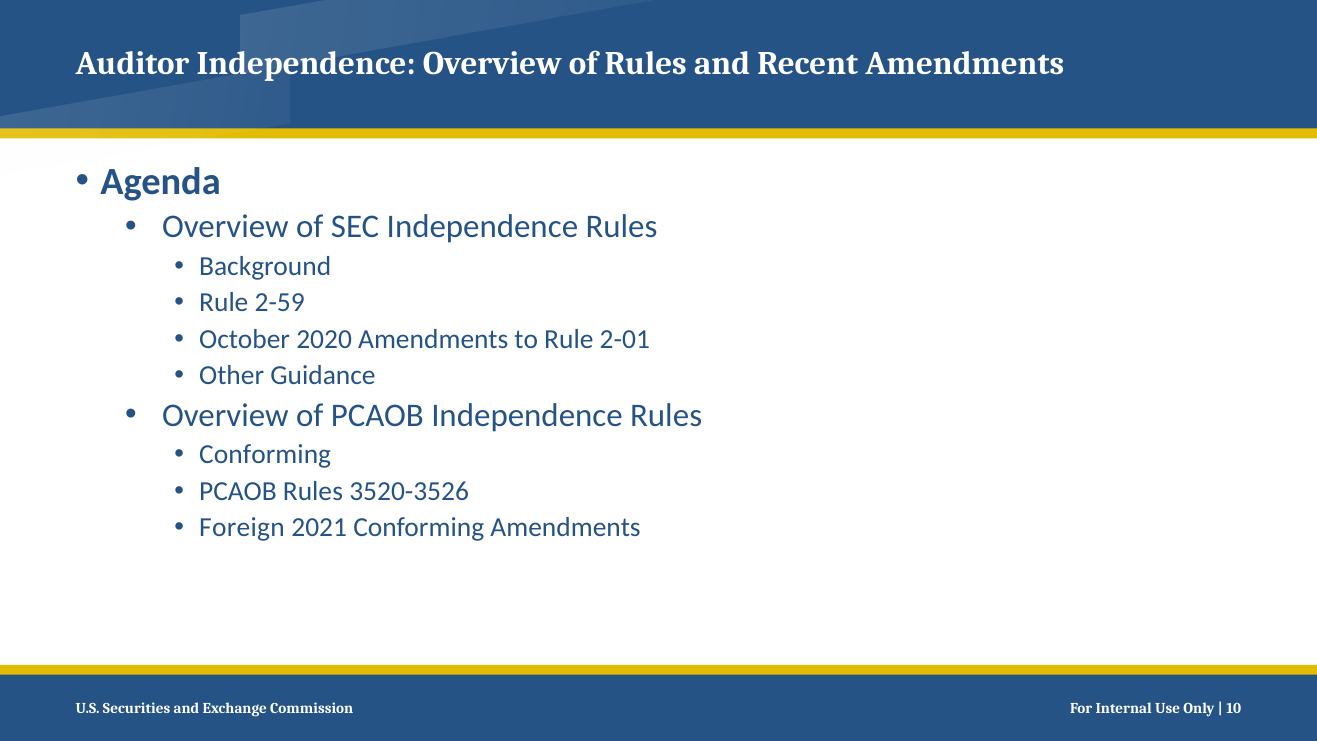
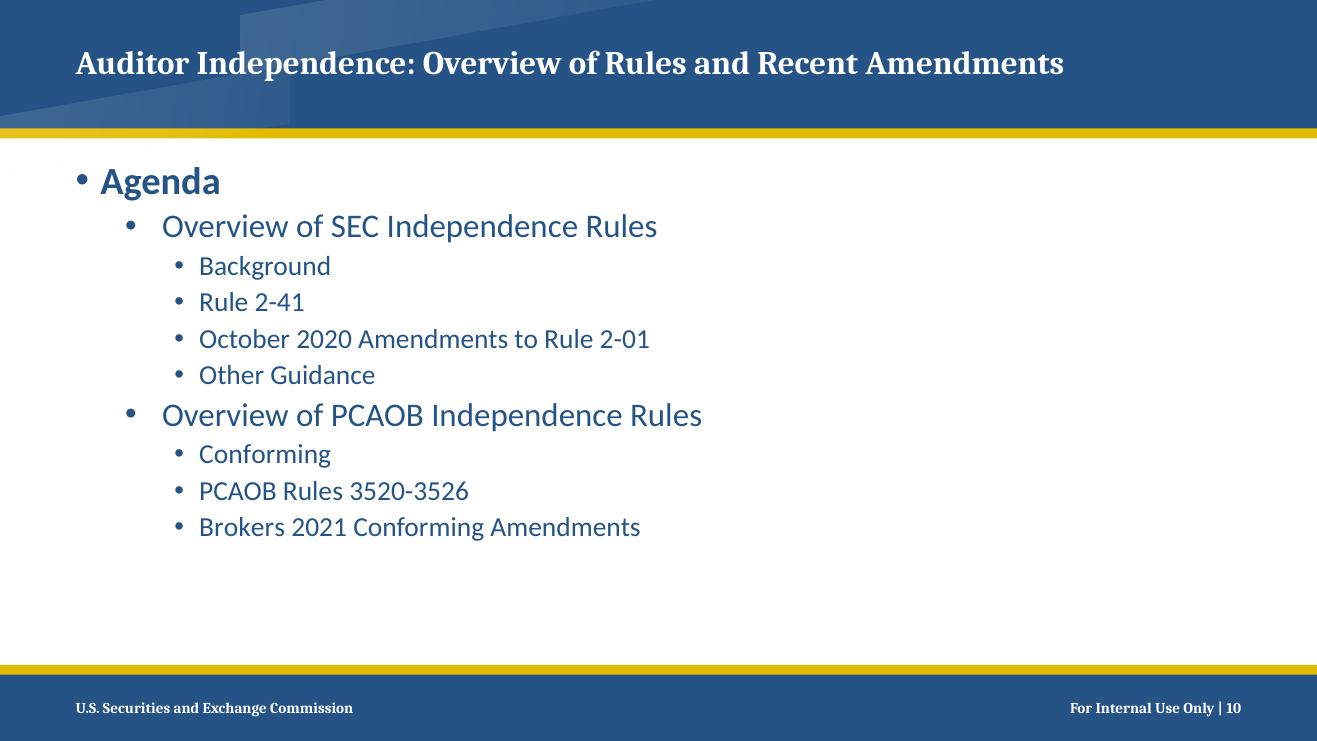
2-59: 2-59 -> 2-41 (280, 303)
Foreign: Foreign -> Brokers (242, 528)
